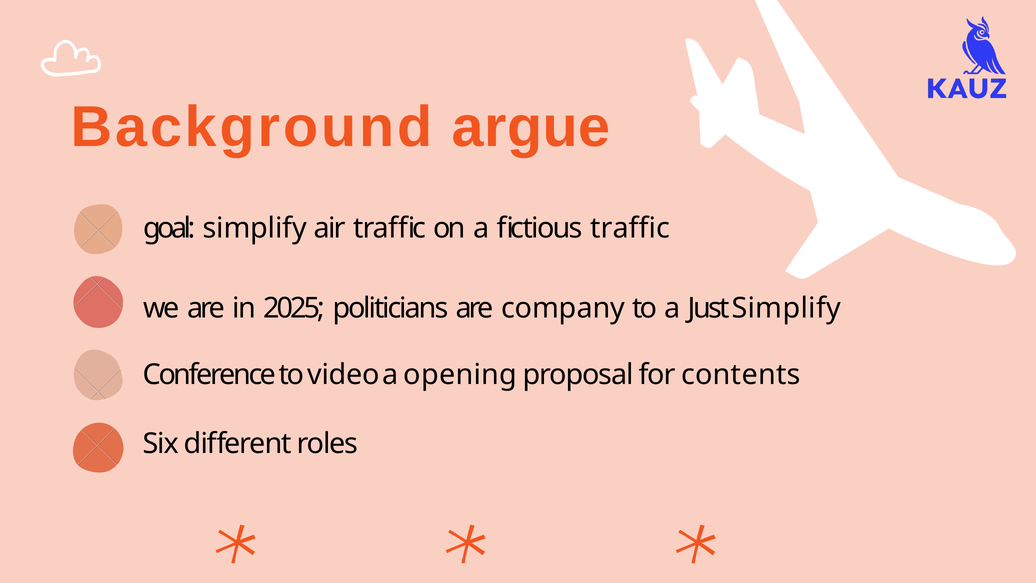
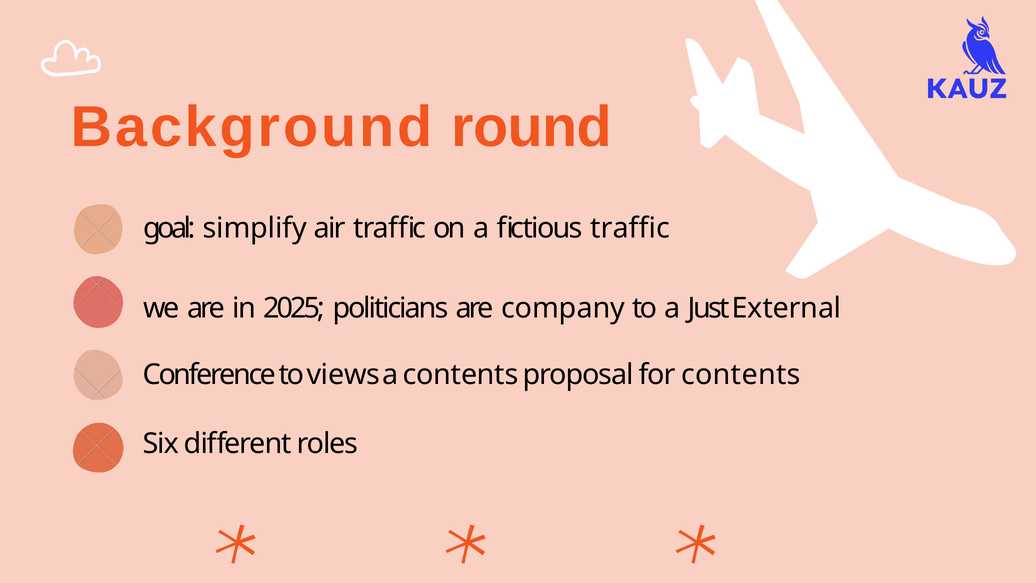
argue: argue -> round (531, 127)
Just Simplify: Simplify -> External (787, 308)
video: video -> views (343, 375)
a opening: opening -> contents (461, 375)
